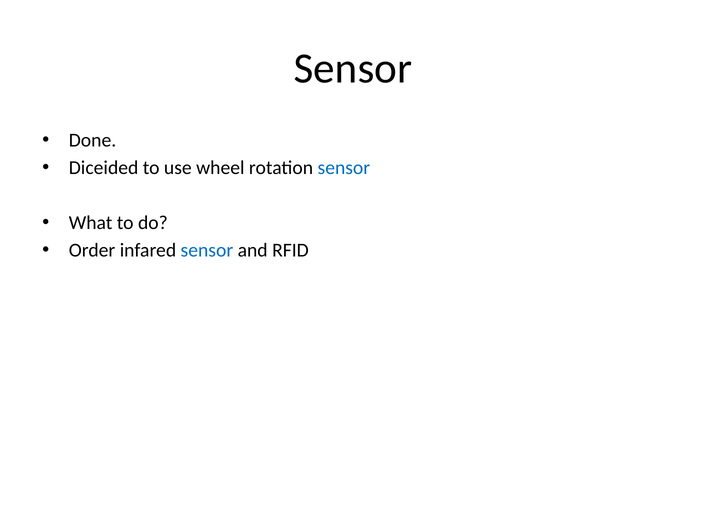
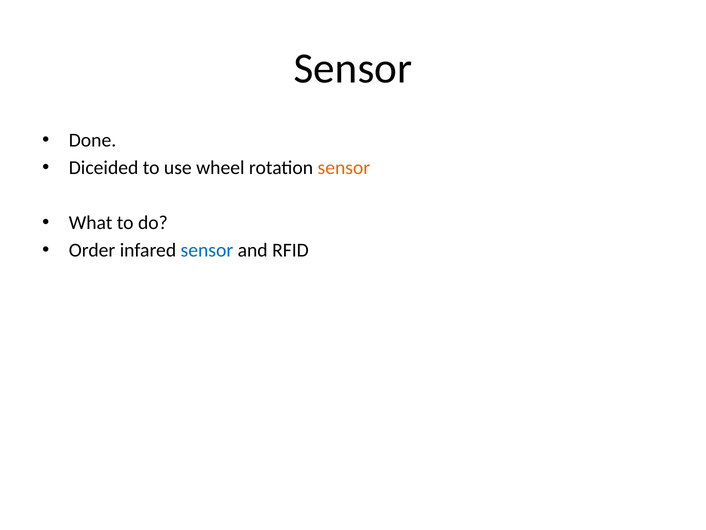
sensor colour: blue -> orange (344, 168)
